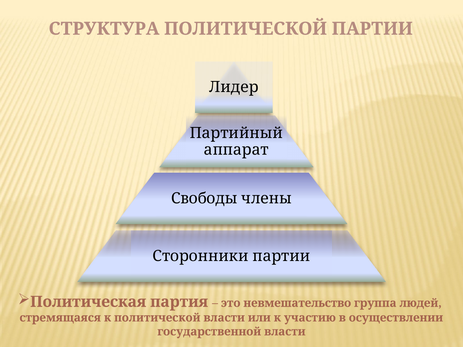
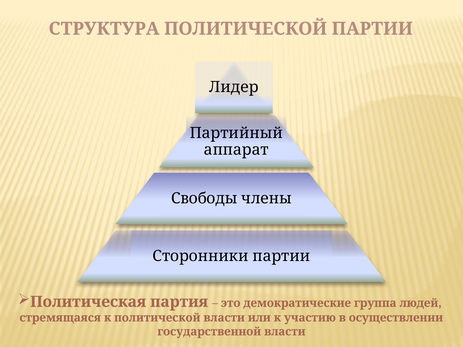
невмешательство: невмешательство -> демократические (297, 303)
